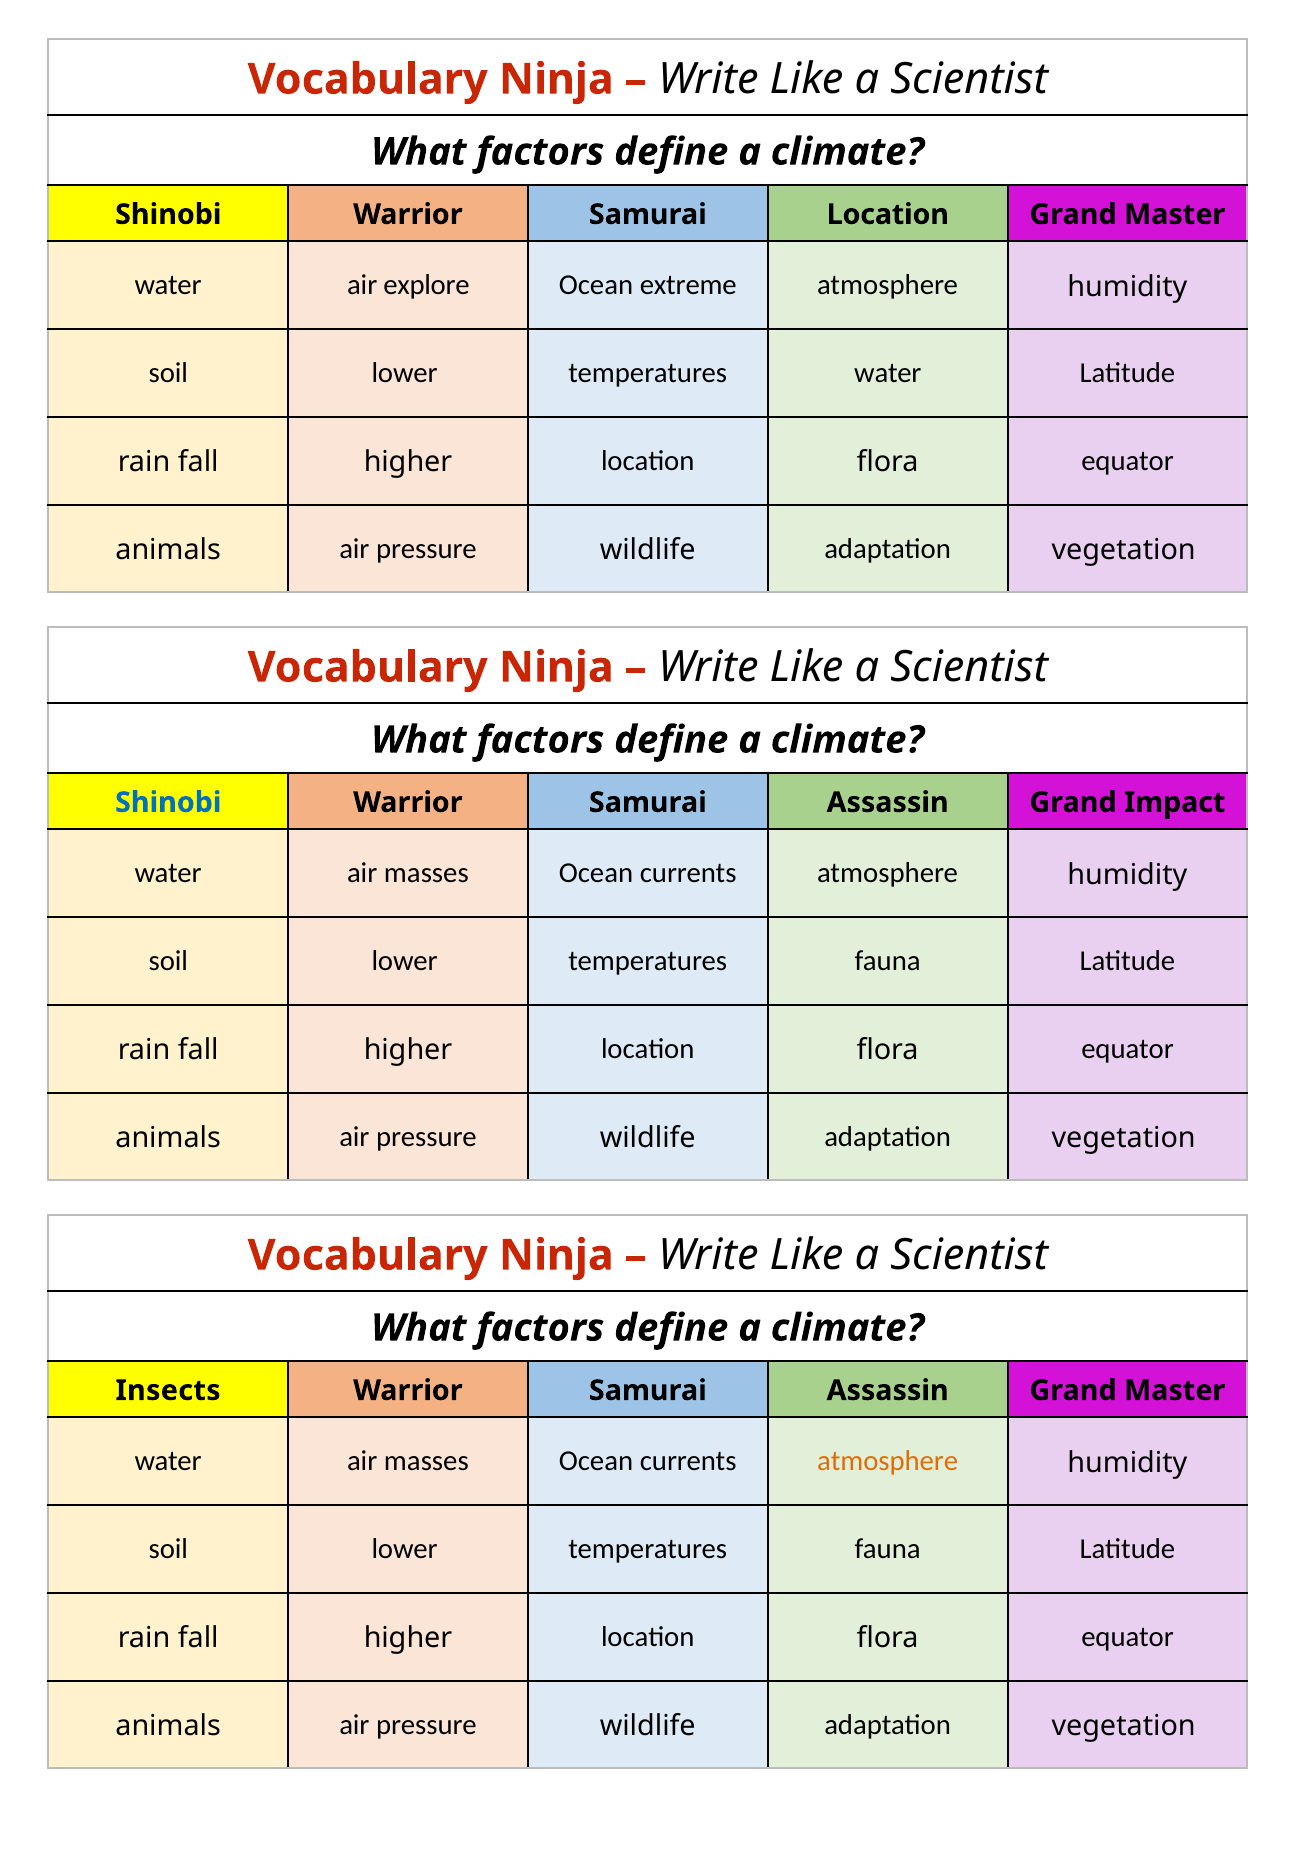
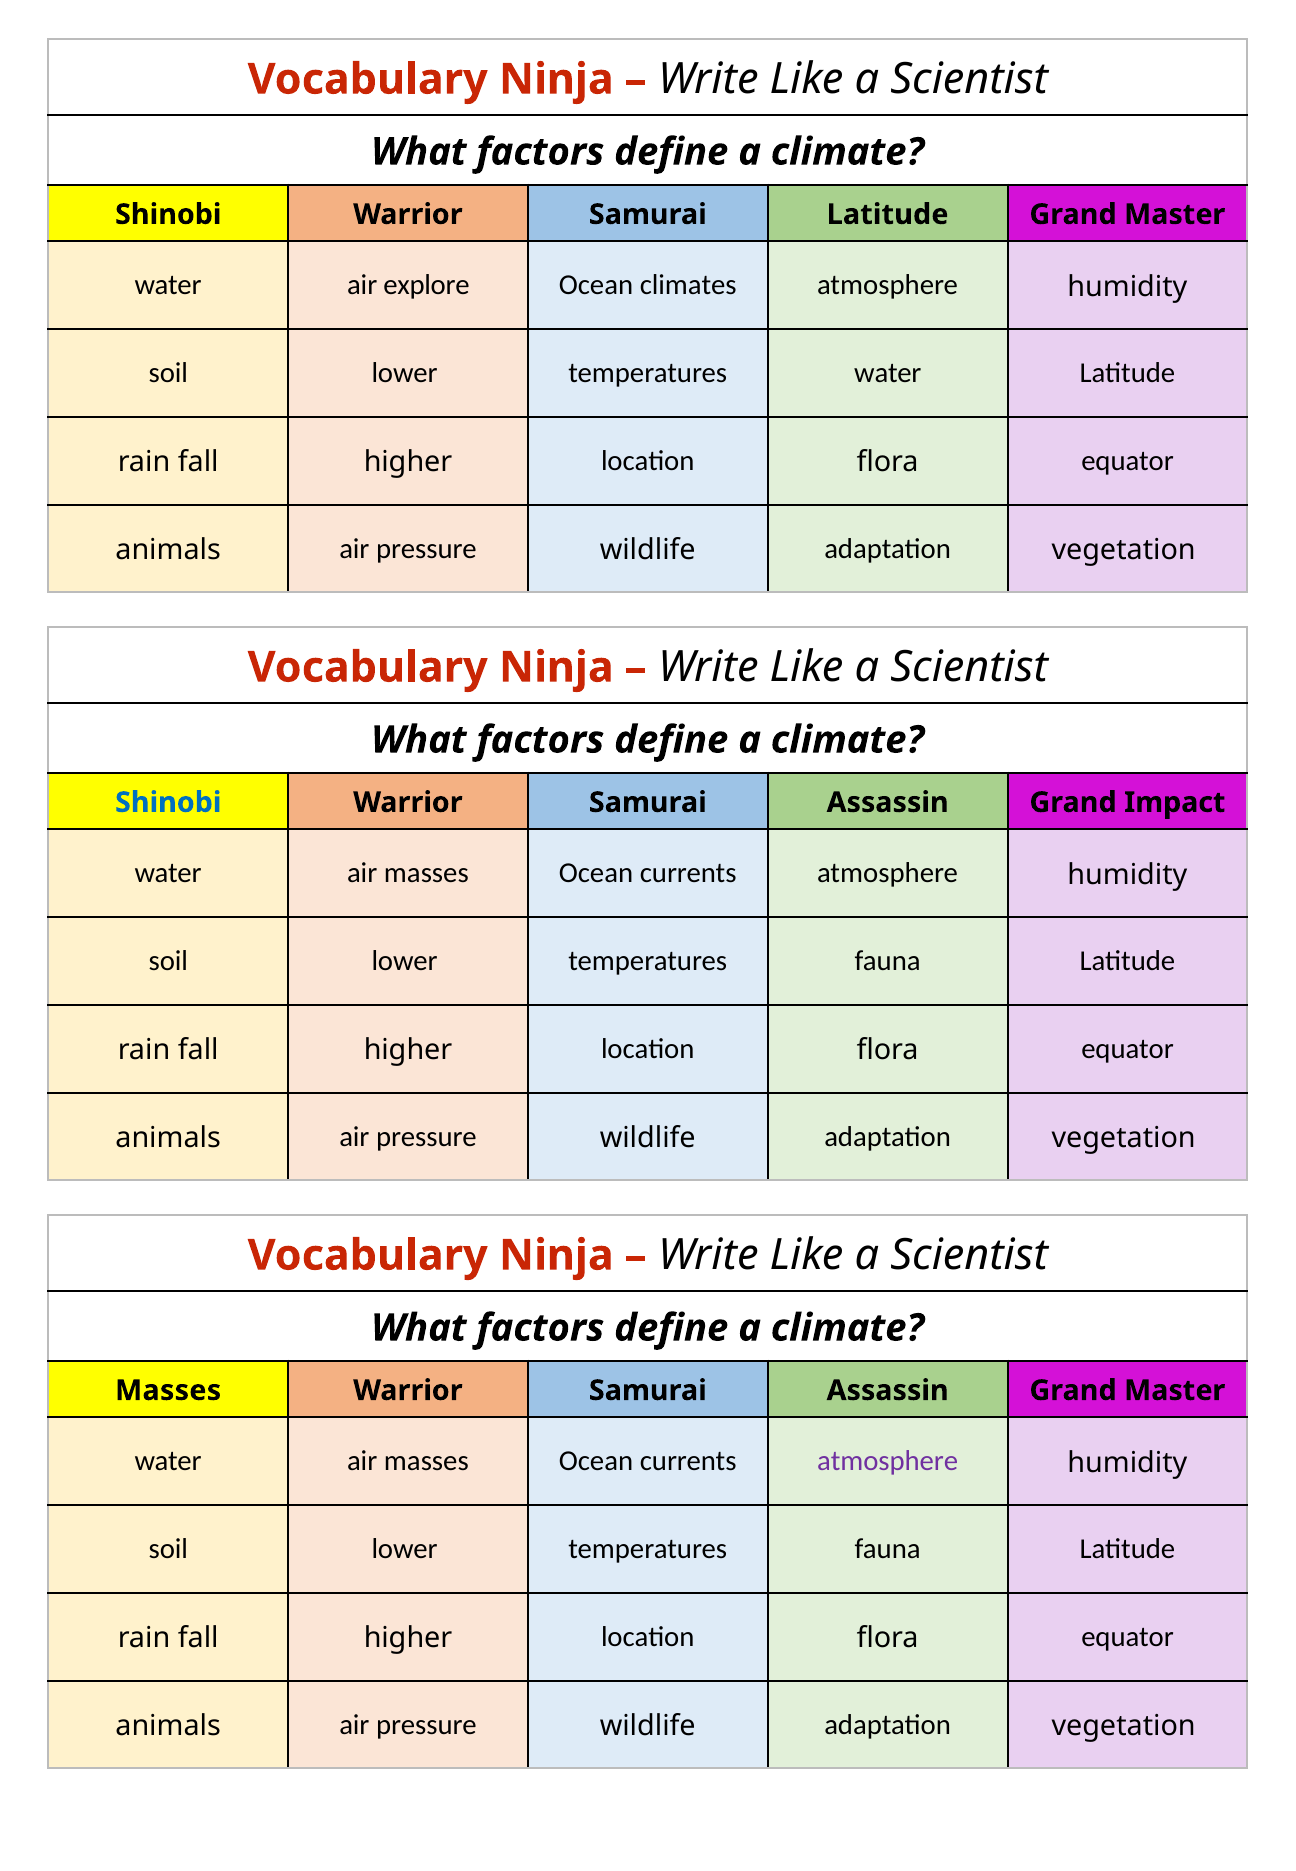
Samurai Location: Location -> Latitude (888, 215)
extreme: extreme -> climates (688, 285)
Insects: Insects -> Masses (168, 1391)
atmosphere colour: orange -> purple (888, 1462)
